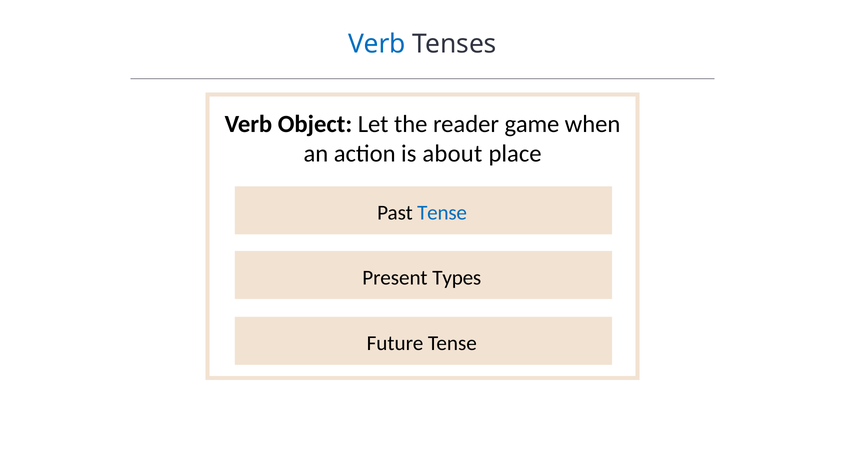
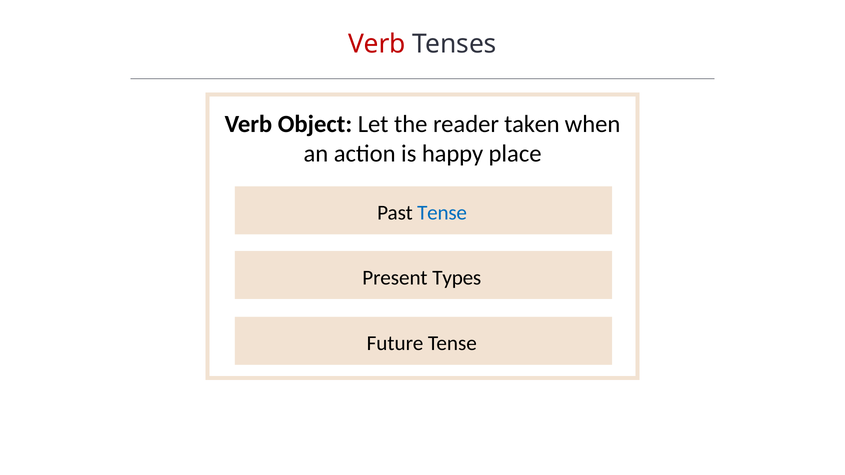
Verb colour: blue -> red (377, 44)
game: game -> taken (532, 124)
about: about -> happy (453, 154)
